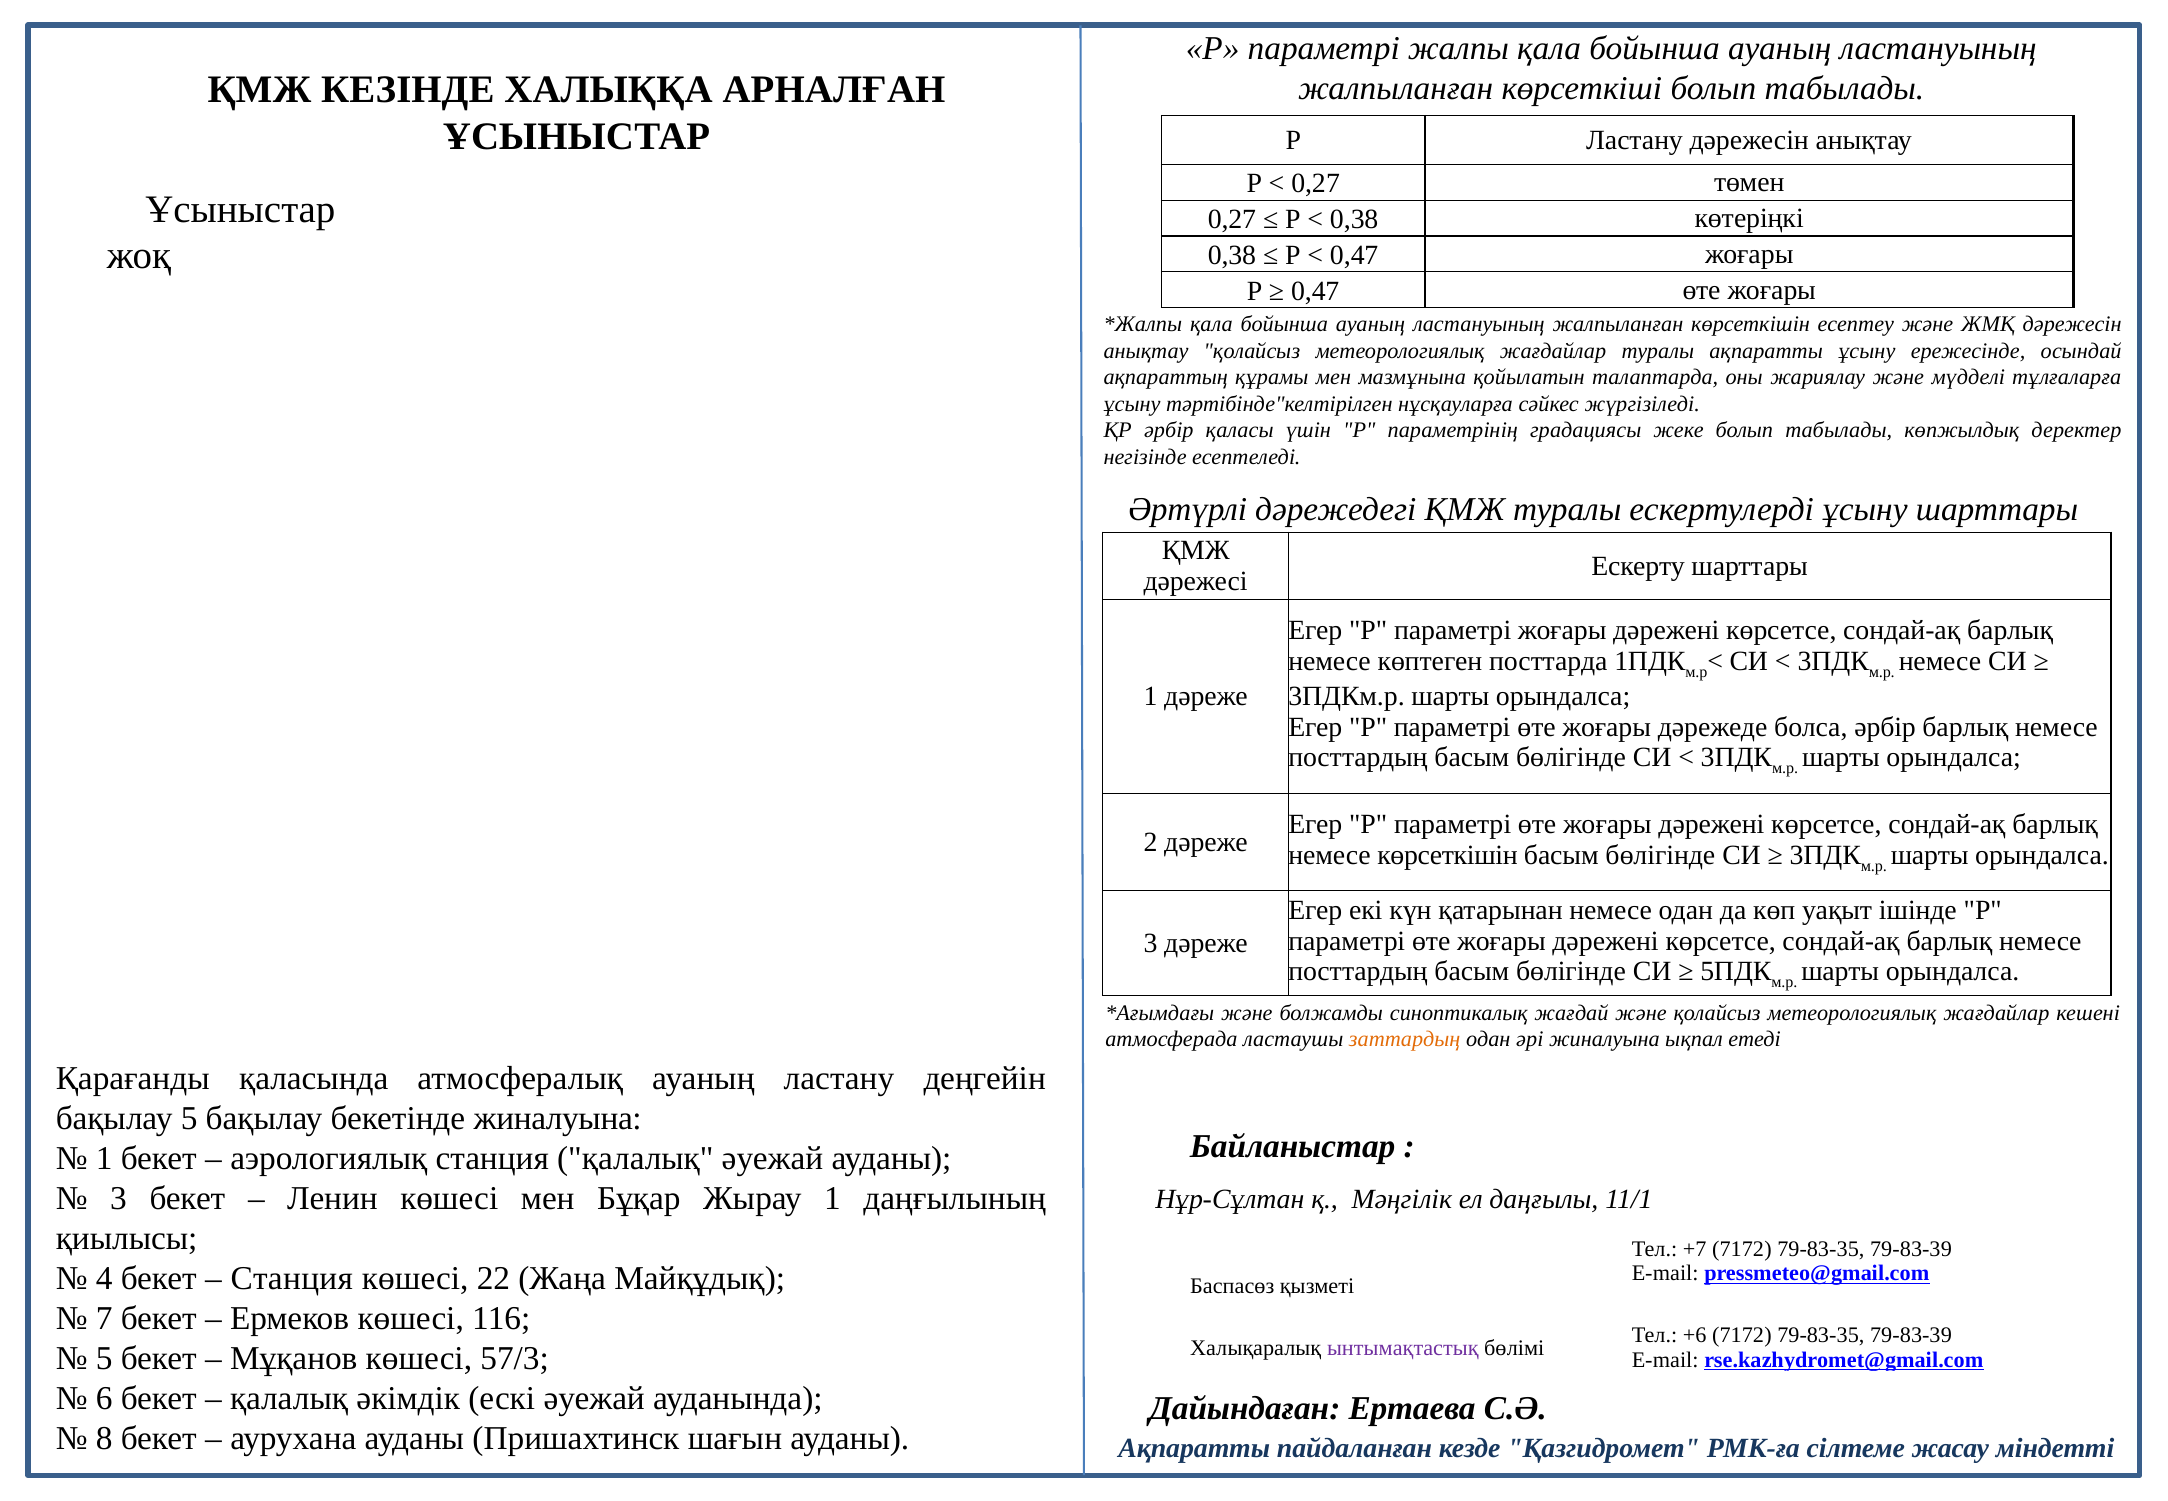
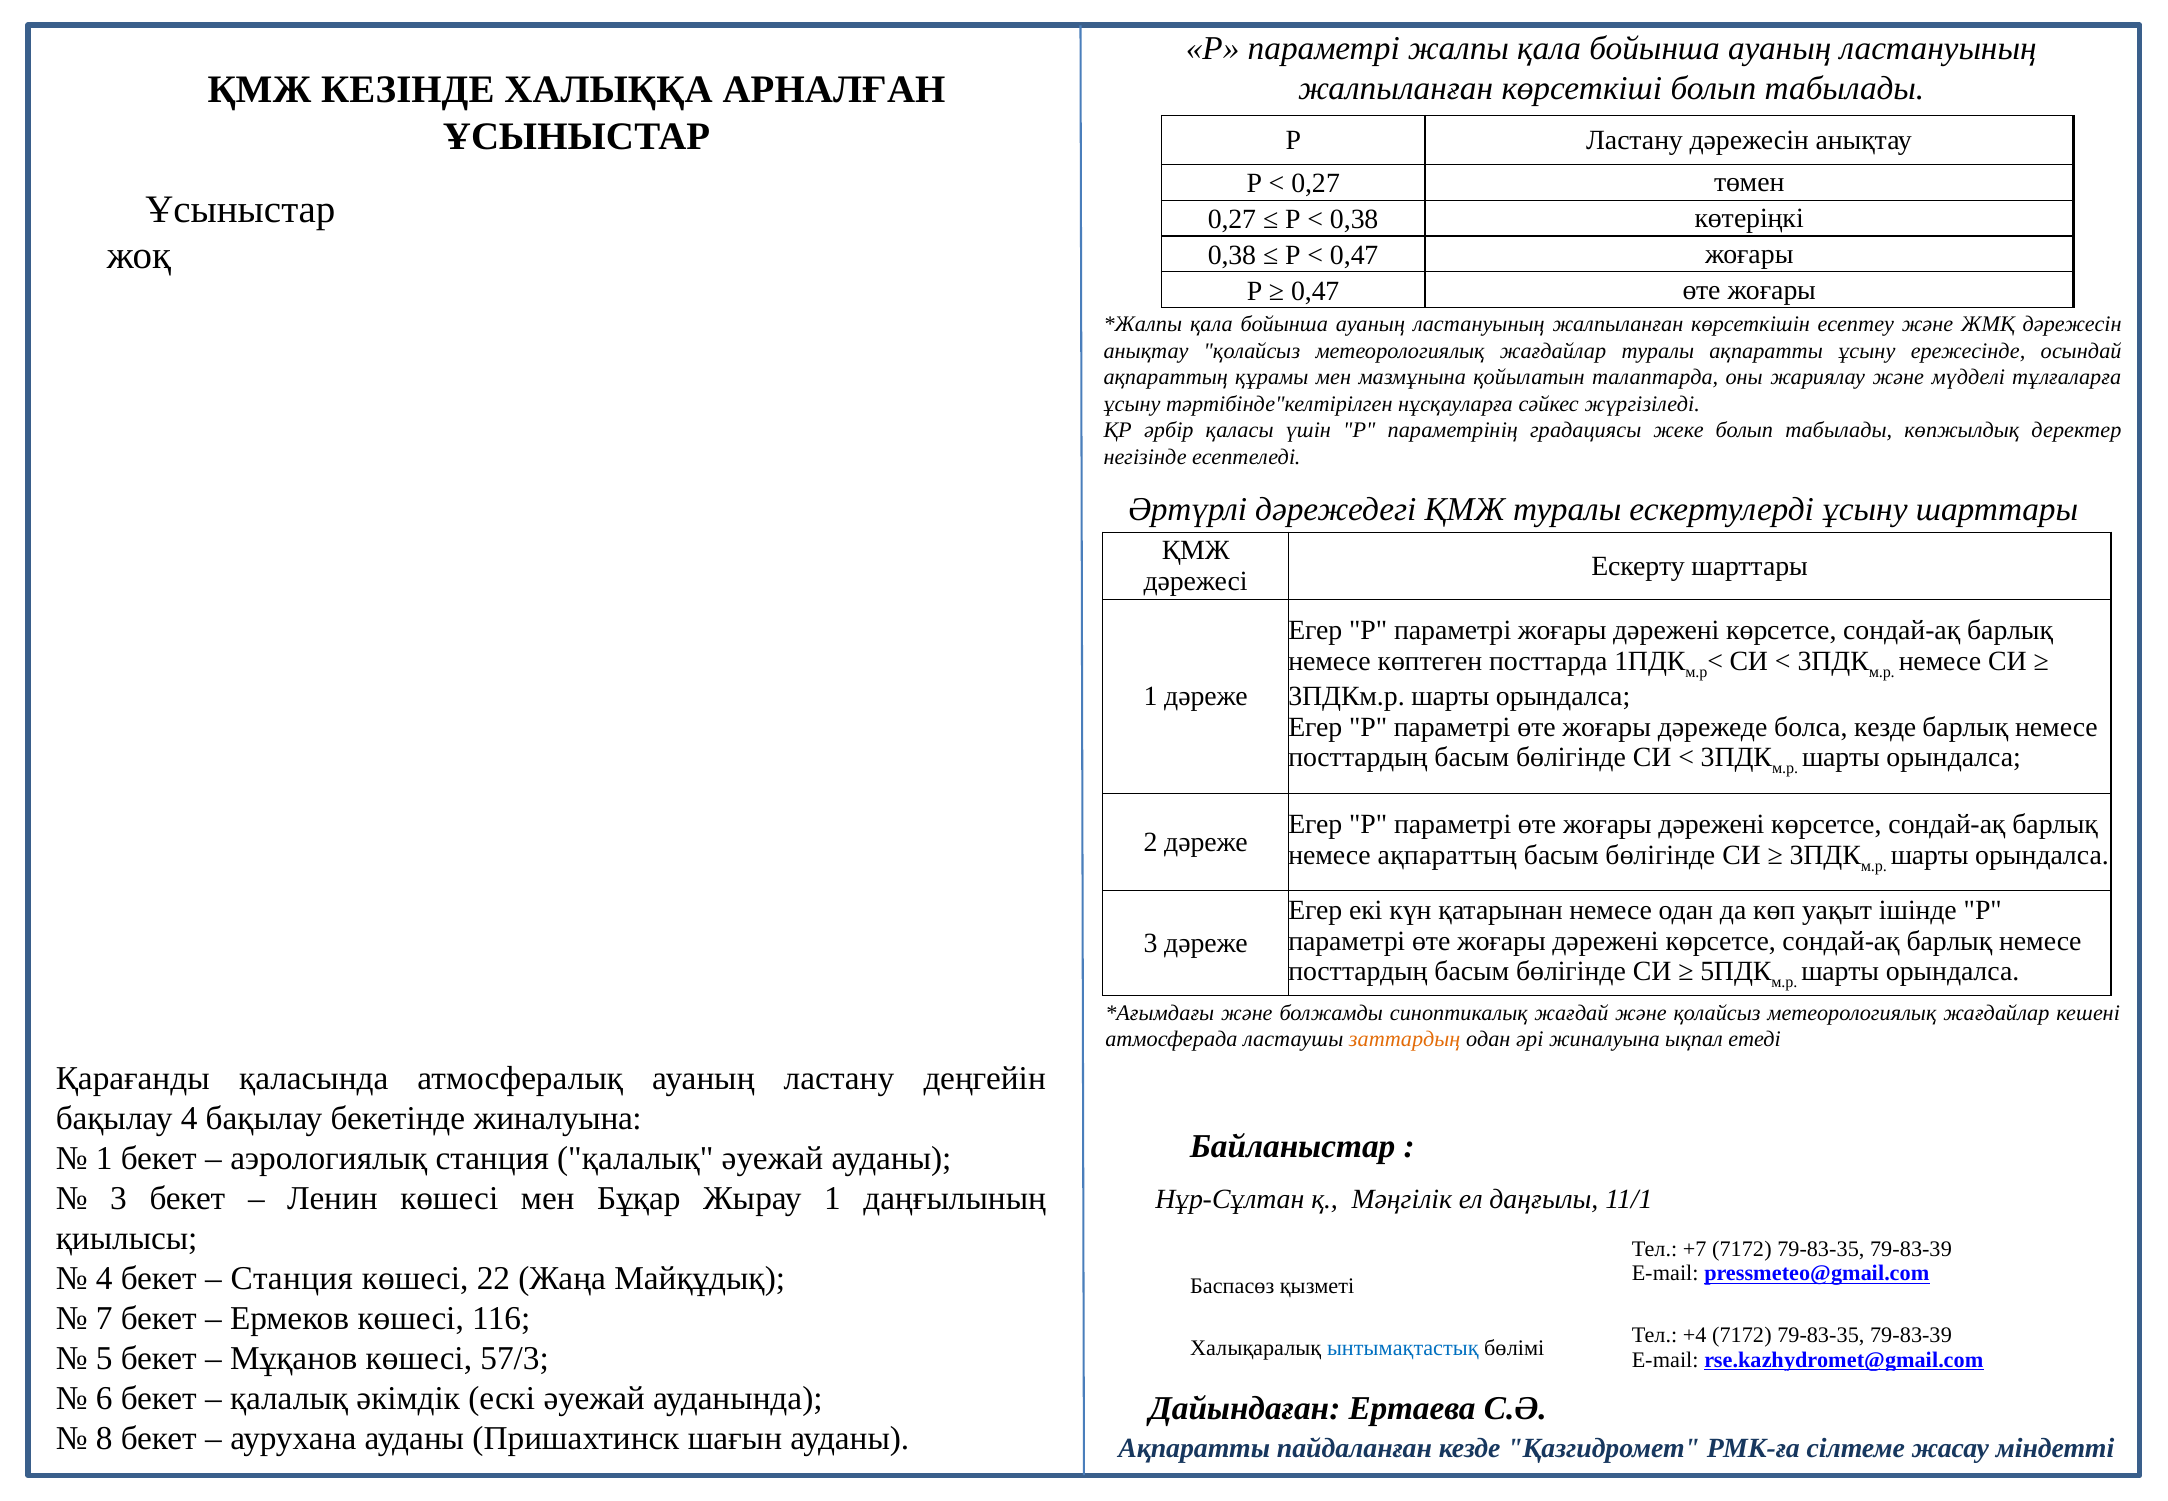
болса әрбір: әрбір -> кезде (1885, 727)
немесе көрсеткішін: көрсеткішін -> ақпараттың (1447, 855)
бақылау 5: 5 -> 4 (189, 1119)
+6: +6 -> +4 (1695, 1335)
ынтымақтастық colour: purple -> blue (1403, 1348)
